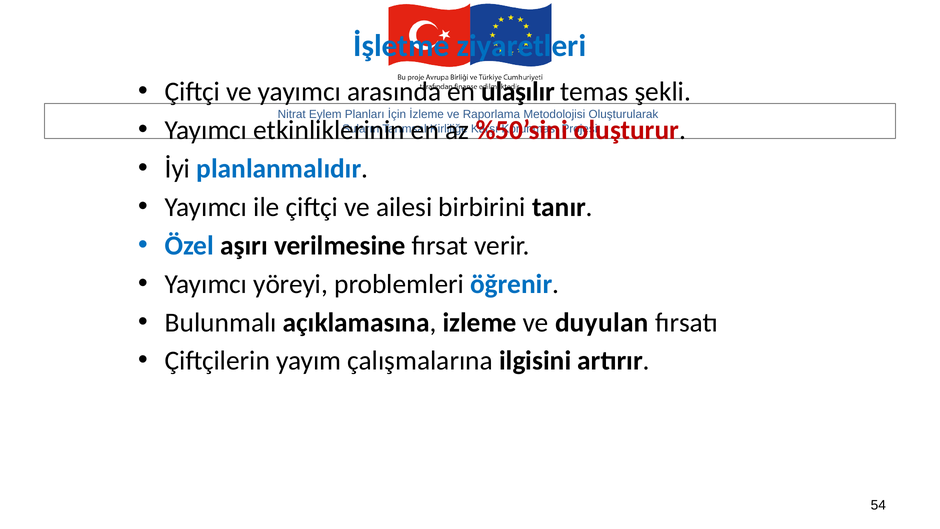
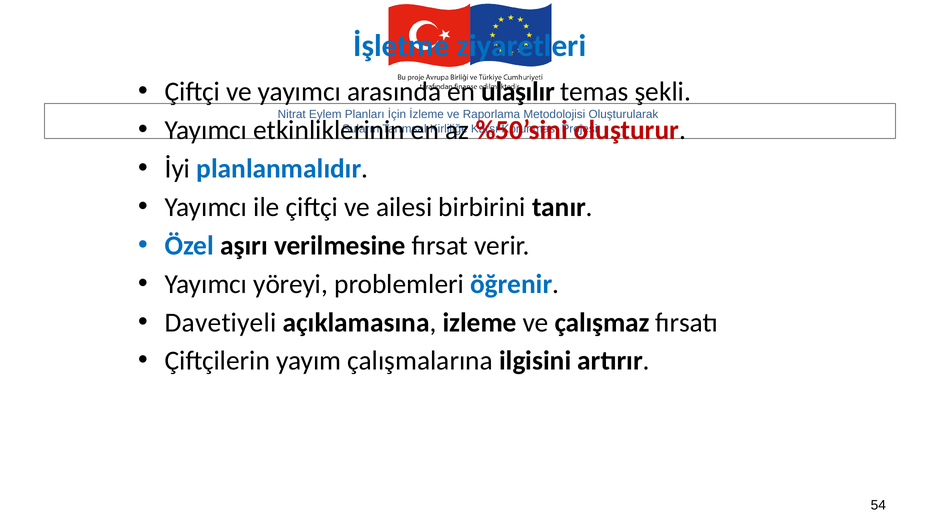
Bulunmalı: Bulunmalı -> Davetiyeli (221, 322)
duyulan: duyulan -> çalışmaz (602, 322)
